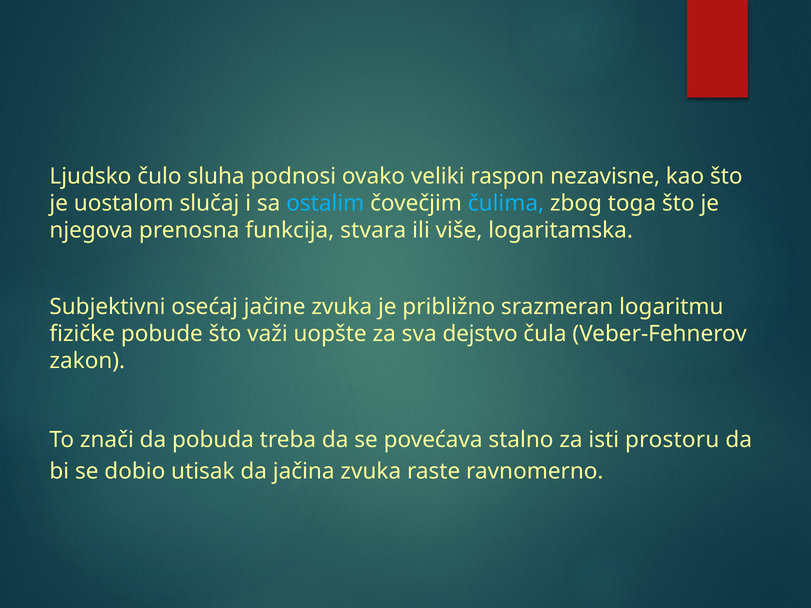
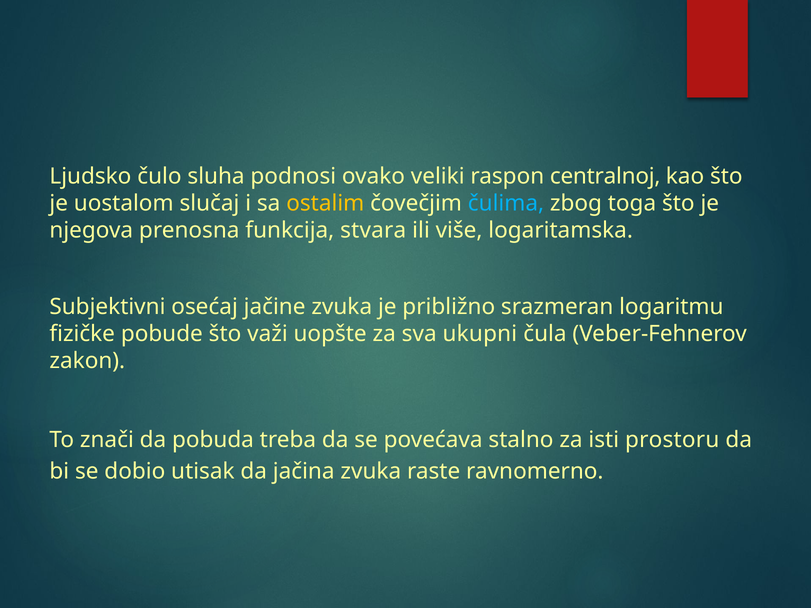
nezavisne: nezavisne -> centralnoj (605, 176)
ostalim colour: light blue -> yellow (325, 203)
dejstvo: dejstvo -> ukupni (480, 334)
